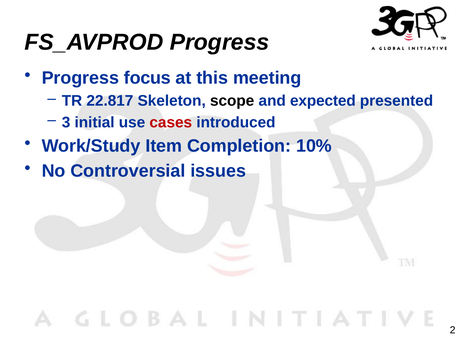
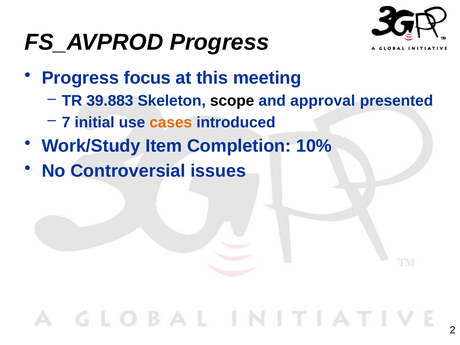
22.817: 22.817 -> 39.883 (110, 101)
expected: expected -> approval (323, 101)
3: 3 -> 7 (66, 122)
cases colour: red -> orange (171, 122)
